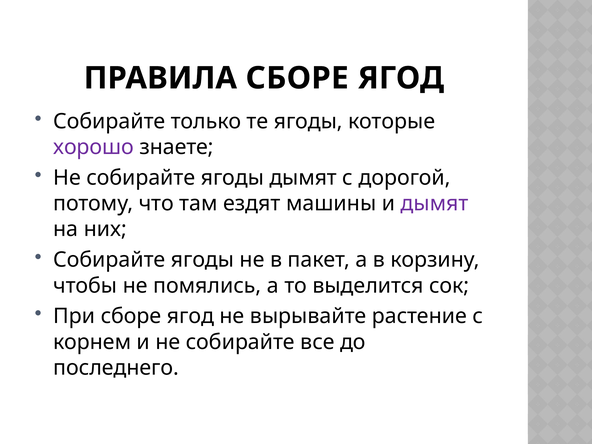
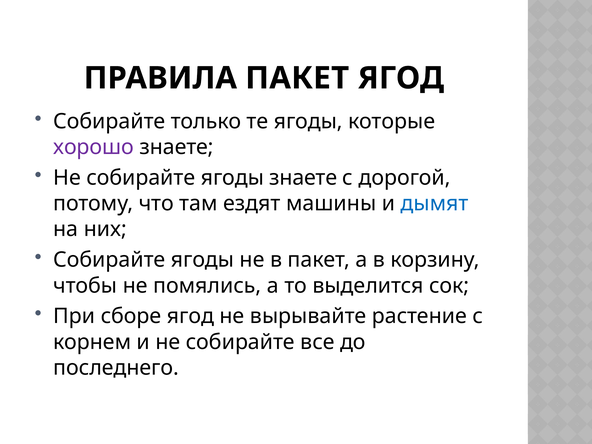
ПРАВИЛА СБОРЕ: СБОРЕ -> ПАКЕТ (297, 78)
ягоды дымят: дымят -> знаете (303, 178)
дымят colour: purple -> blue (435, 204)
